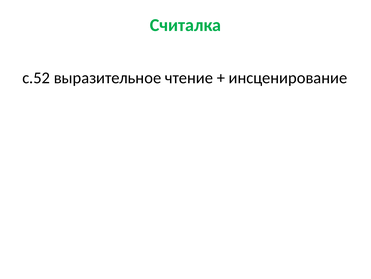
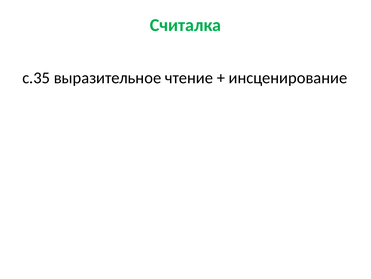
с.52: с.52 -> с.35 (36, 78)
